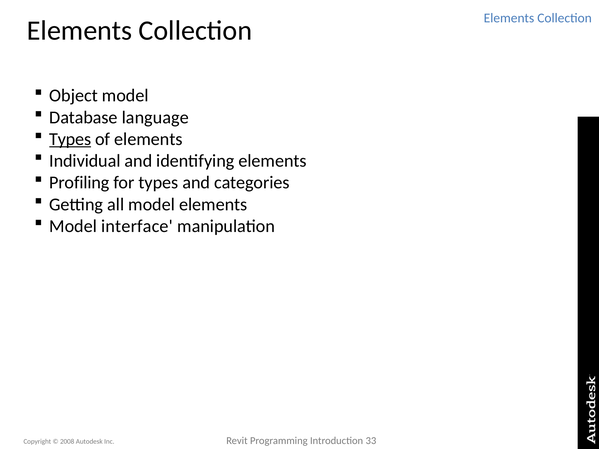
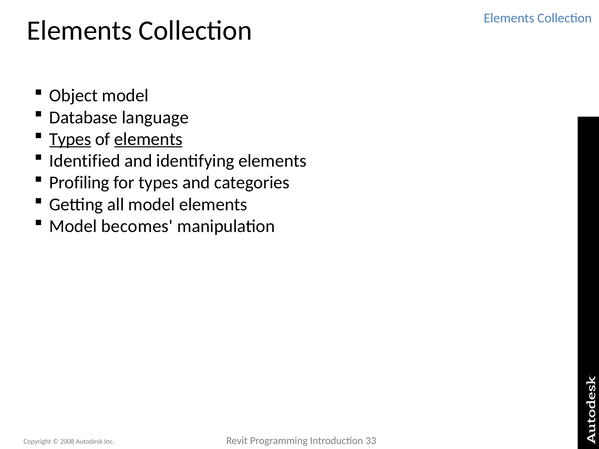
elements underline: none -> present (148, 139)
Individual: Individual -> Identified (85, 161)
interface: interface -> becomes (137, 226)
